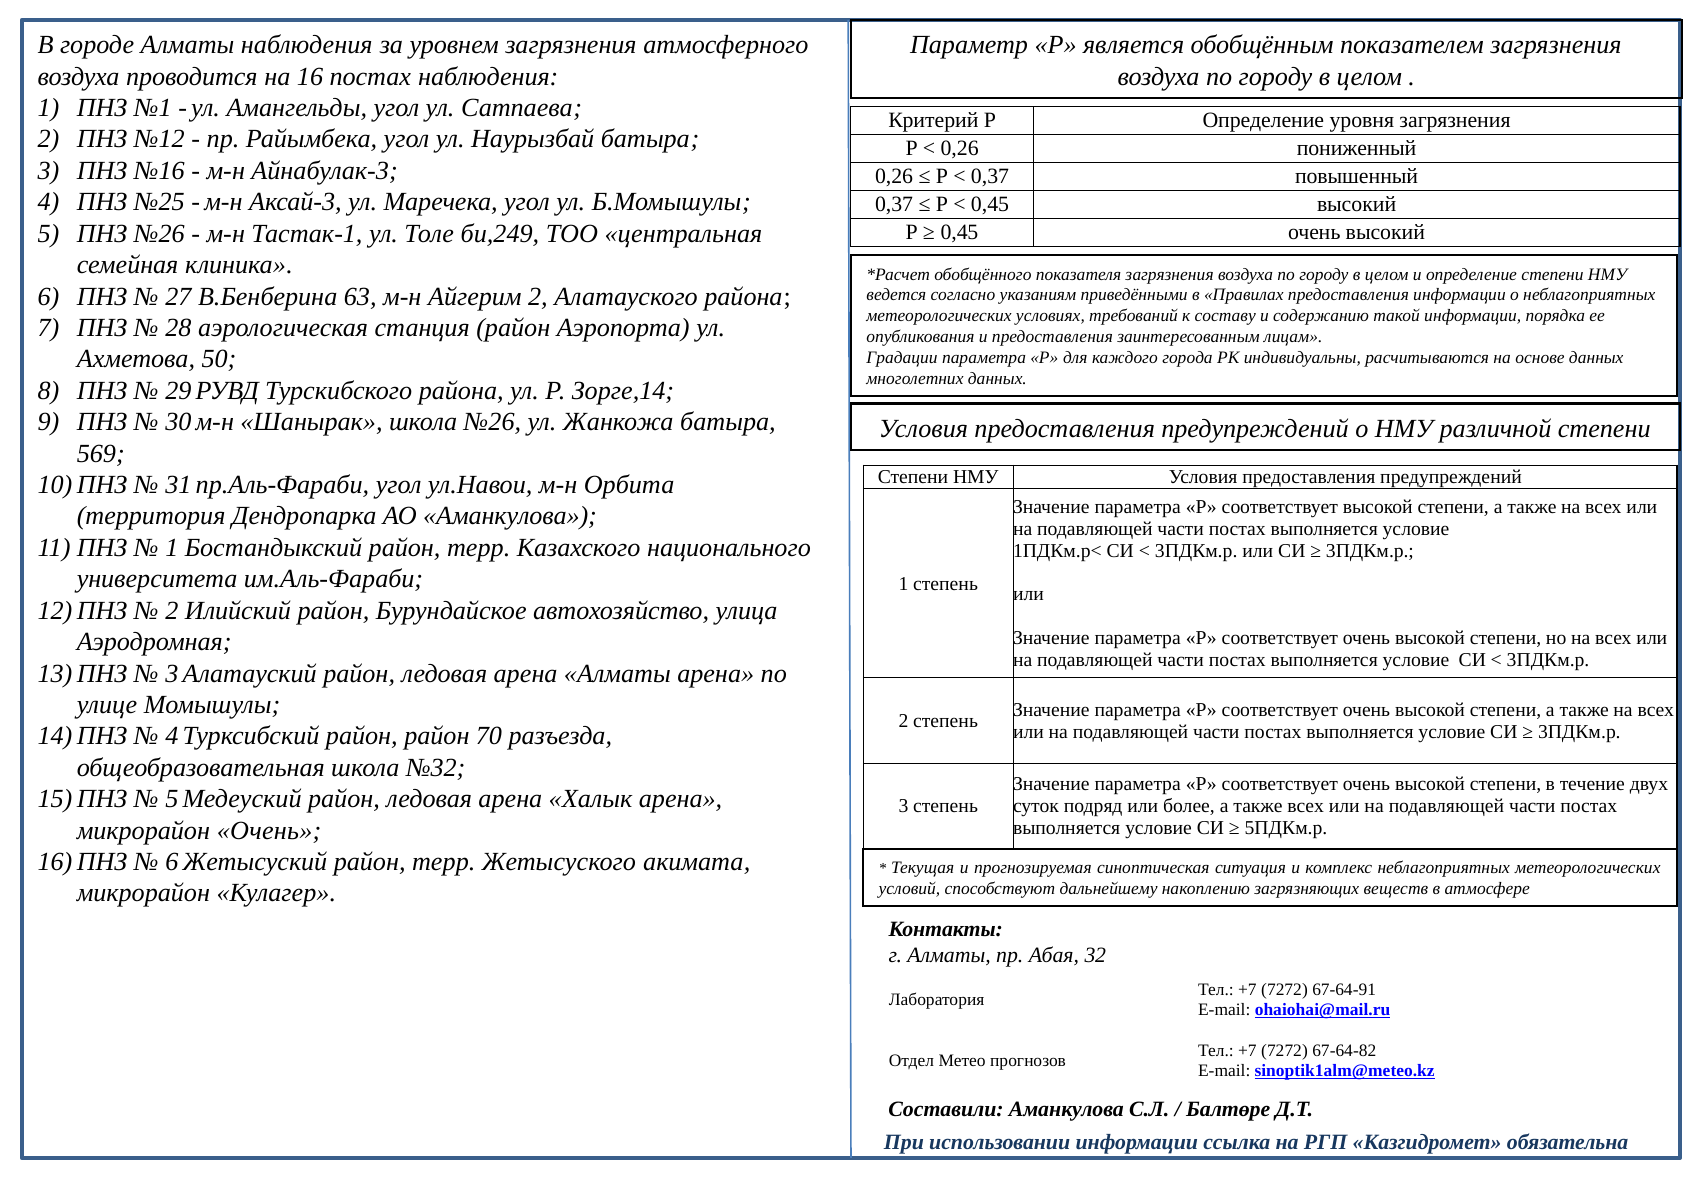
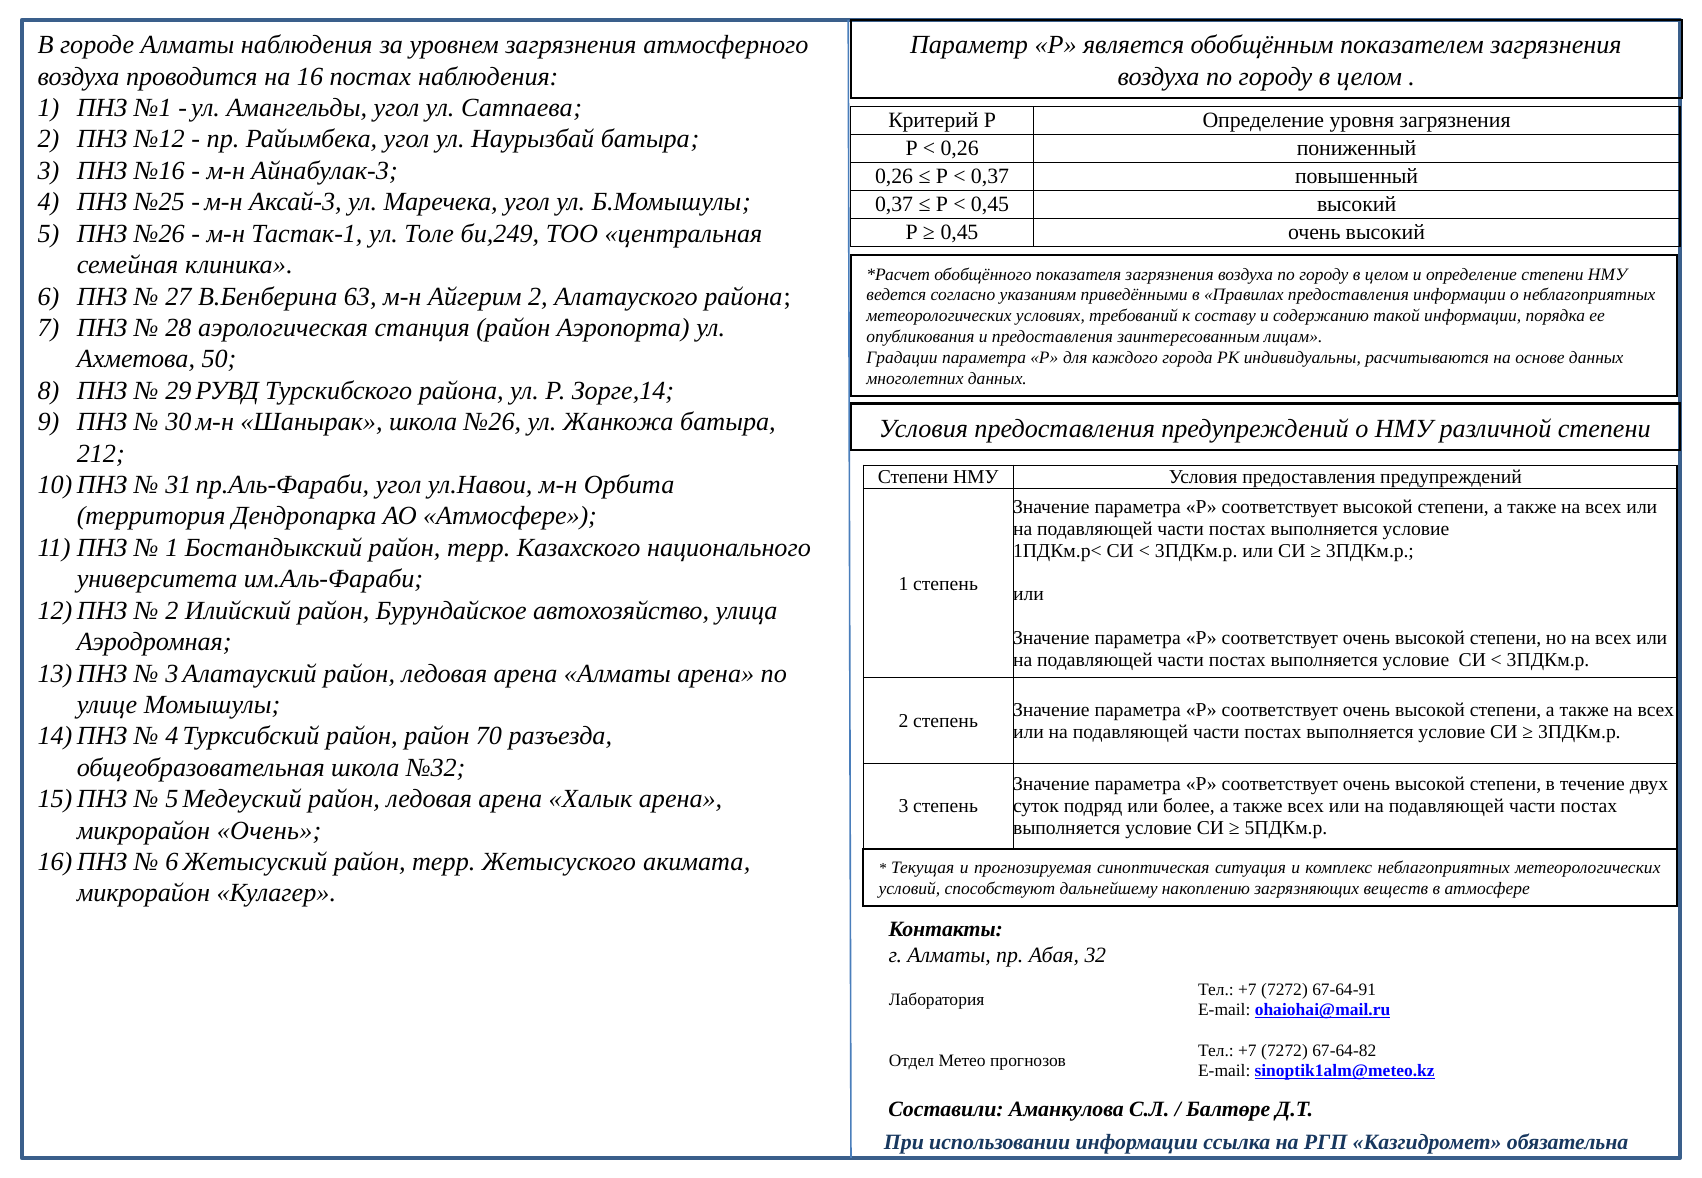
569: 569 -> 212 (101, 454)
АО Аманкулова: Аманкулова -> Атмосфере (510, 516)
